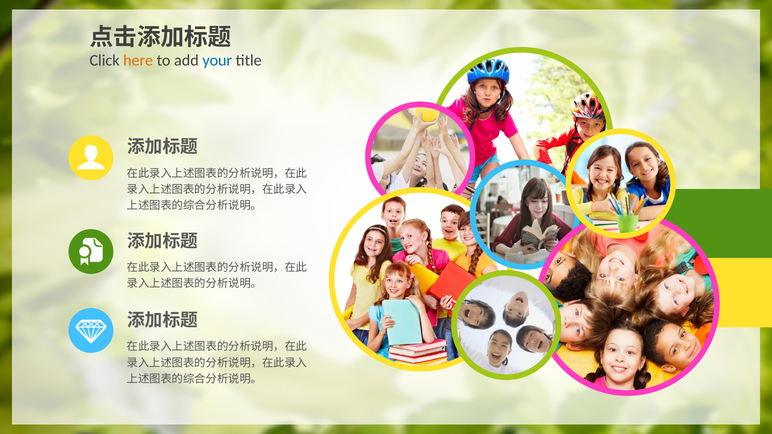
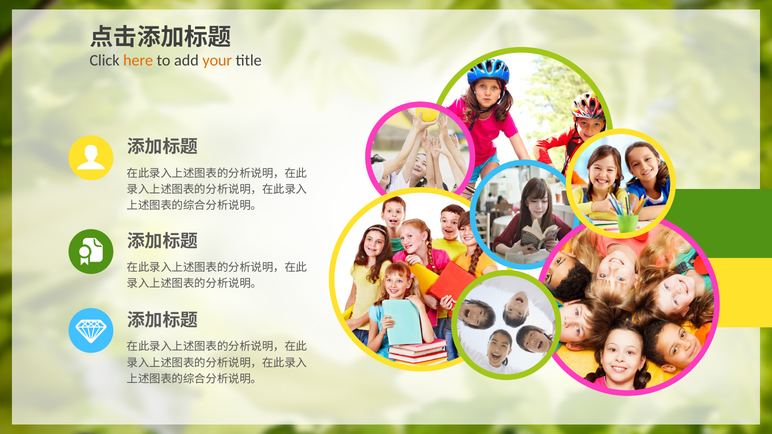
your colour: blue -> orange (217, 61)
